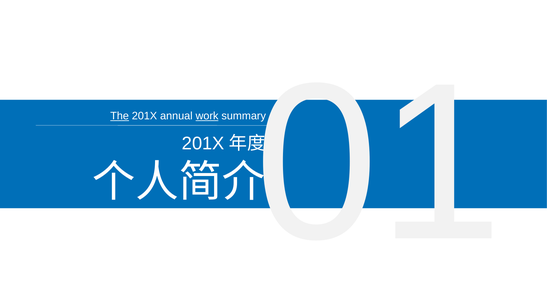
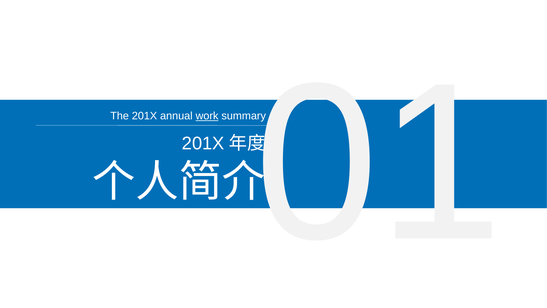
The underline: present -> none (120, 116)
